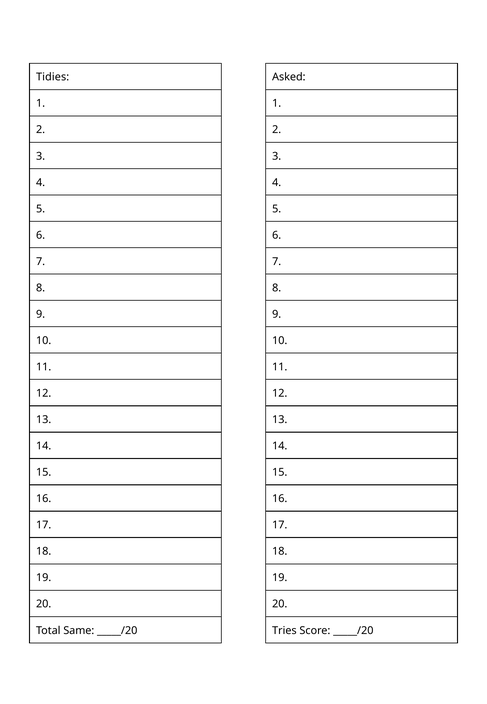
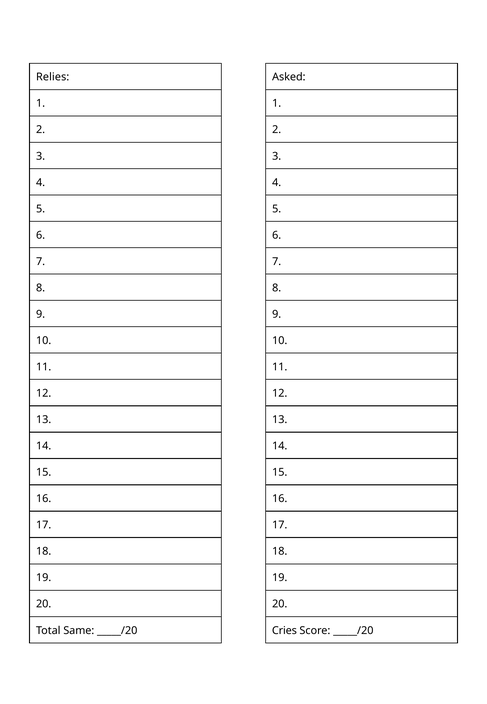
Tidies: Tidies -> Relies (53, 77)
Tries: Tries -> Cries (284, 630)
